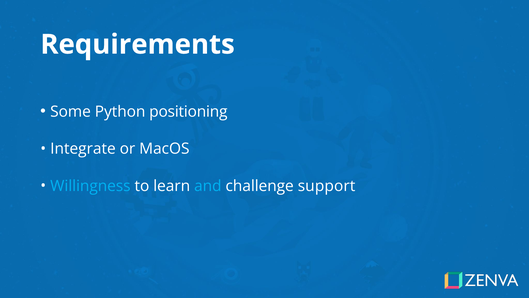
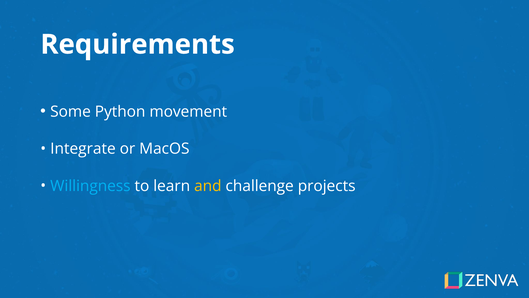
positioning: positioning -> movement (188, 112)
and colour: light blue -> yellow (208, 186)
support: support -> projects (327, 186)
